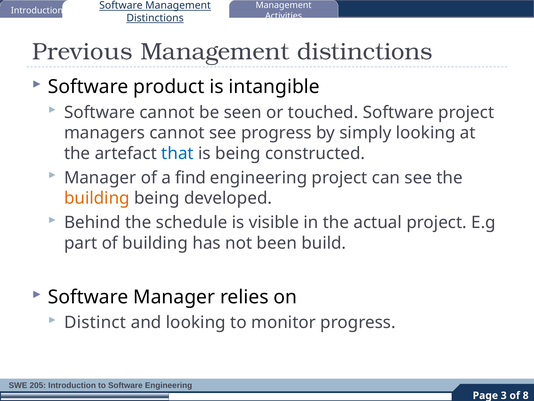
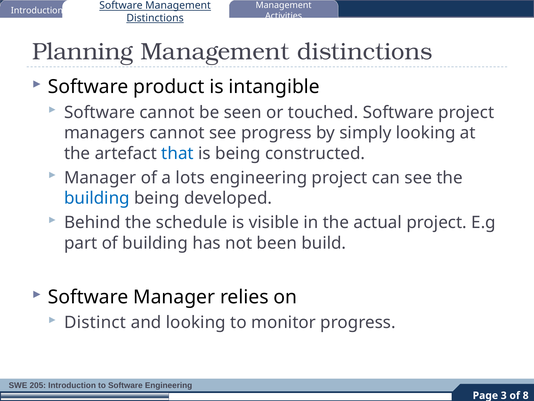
Previous: Previous -> Planning (83, 51)
find: find -> lots (190, 177)
building colour: orange -> blue (97, 198)
